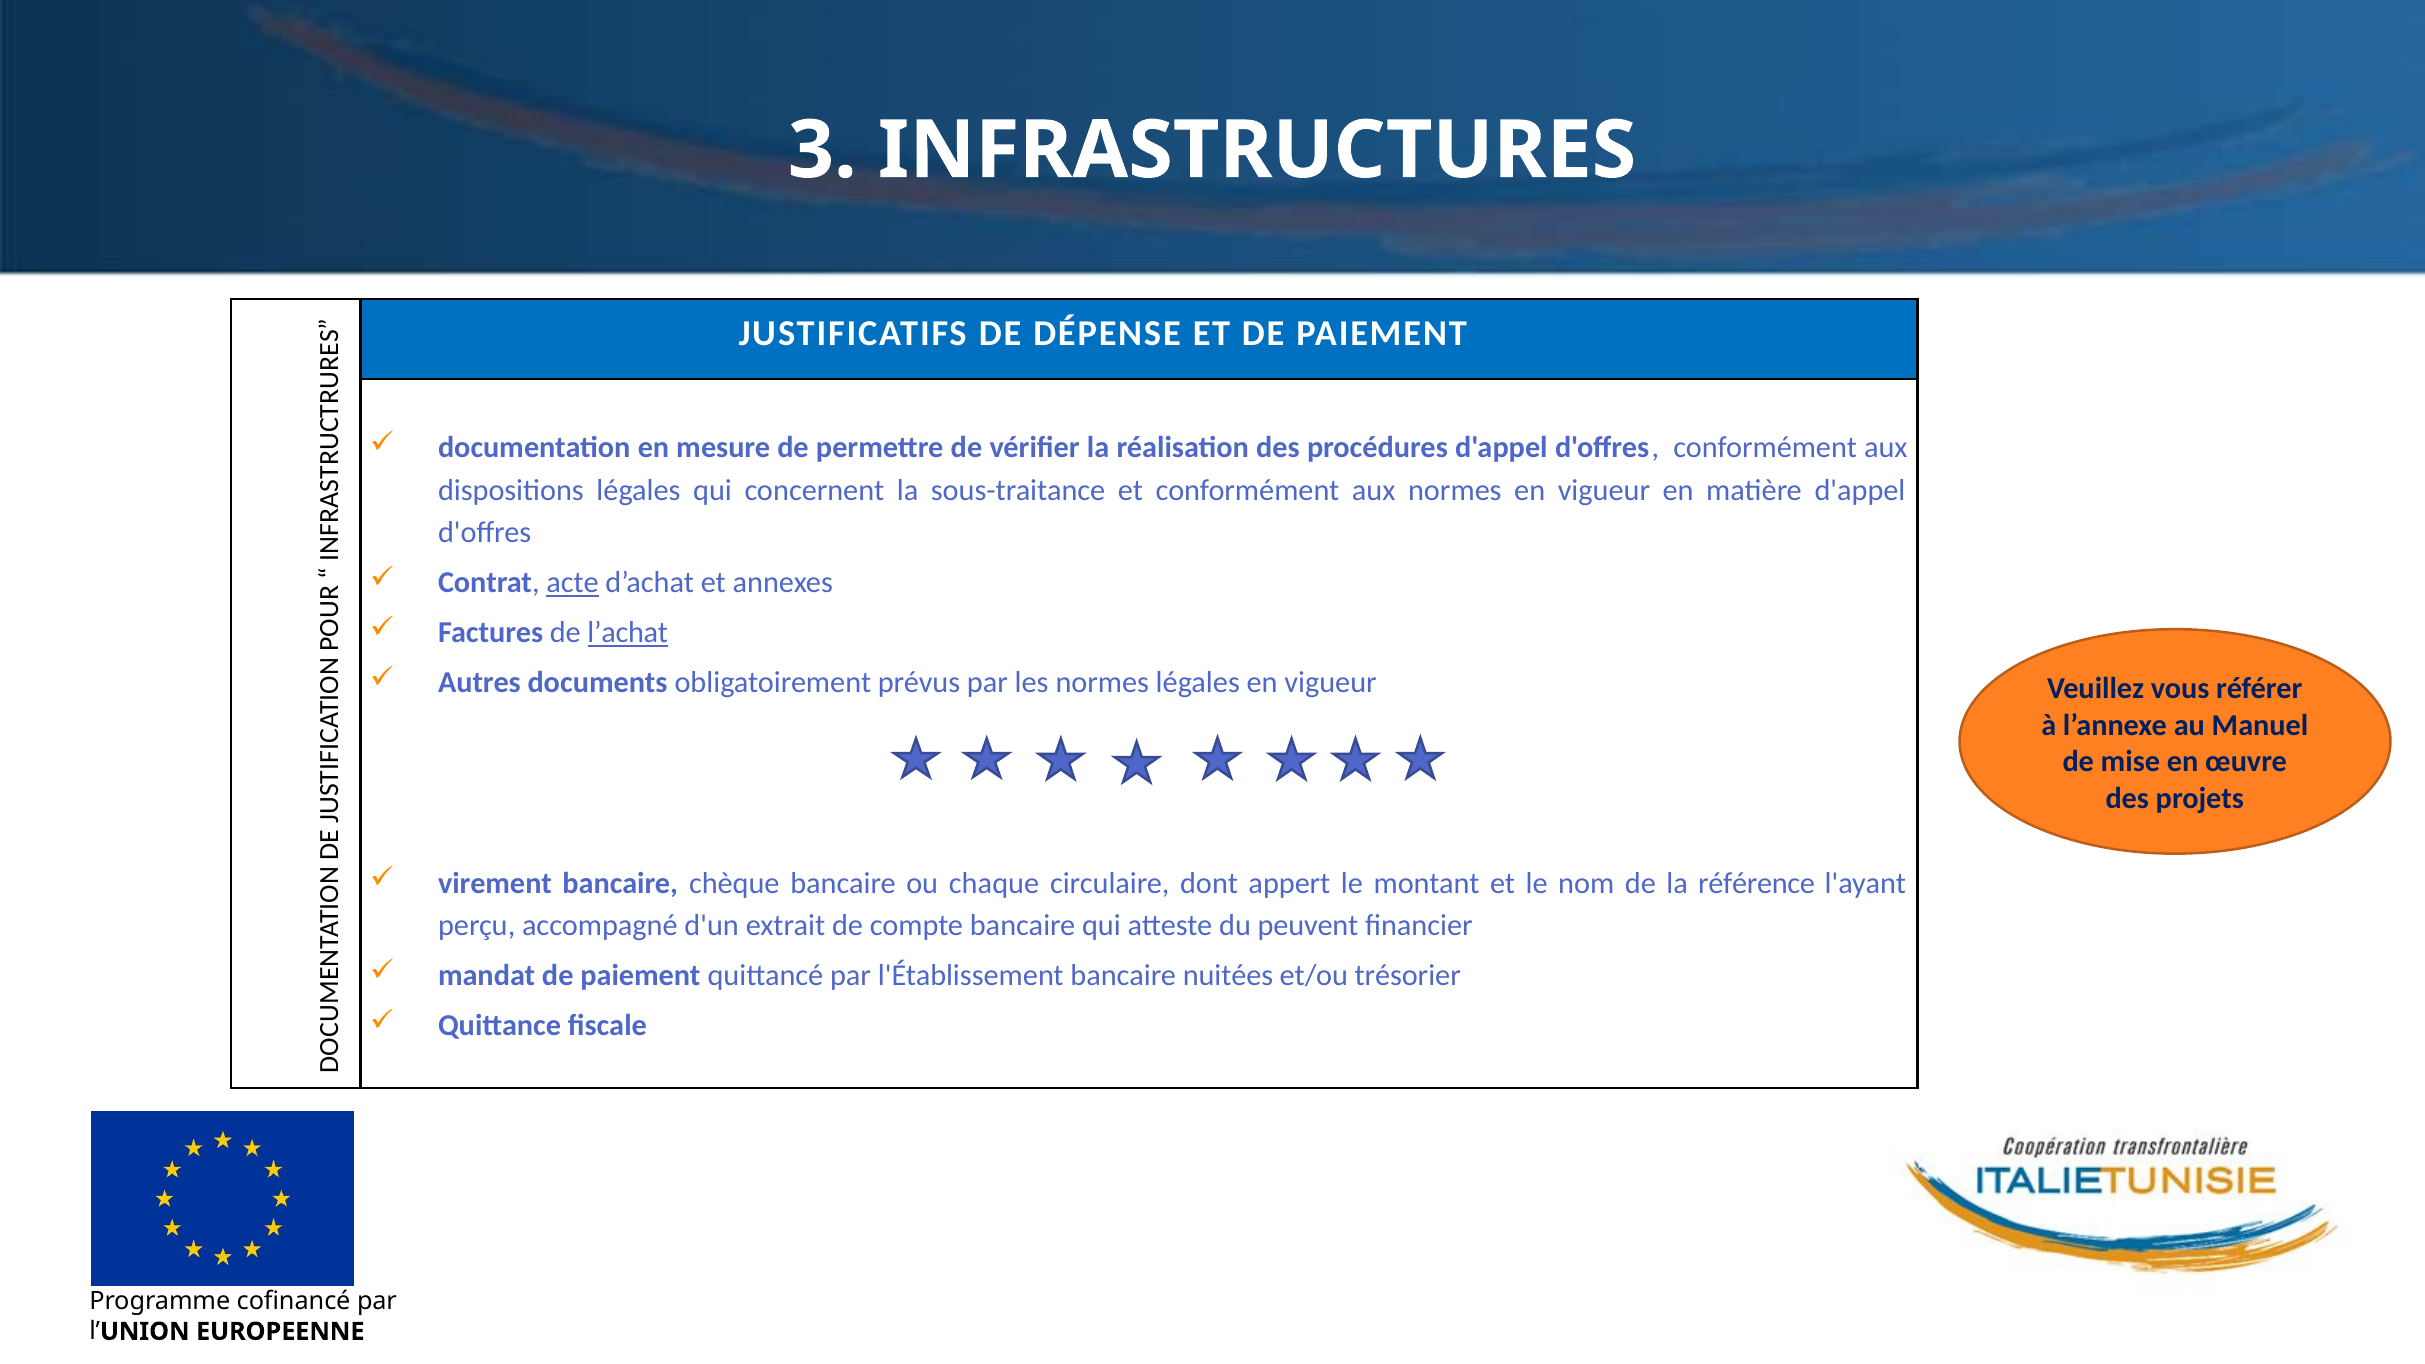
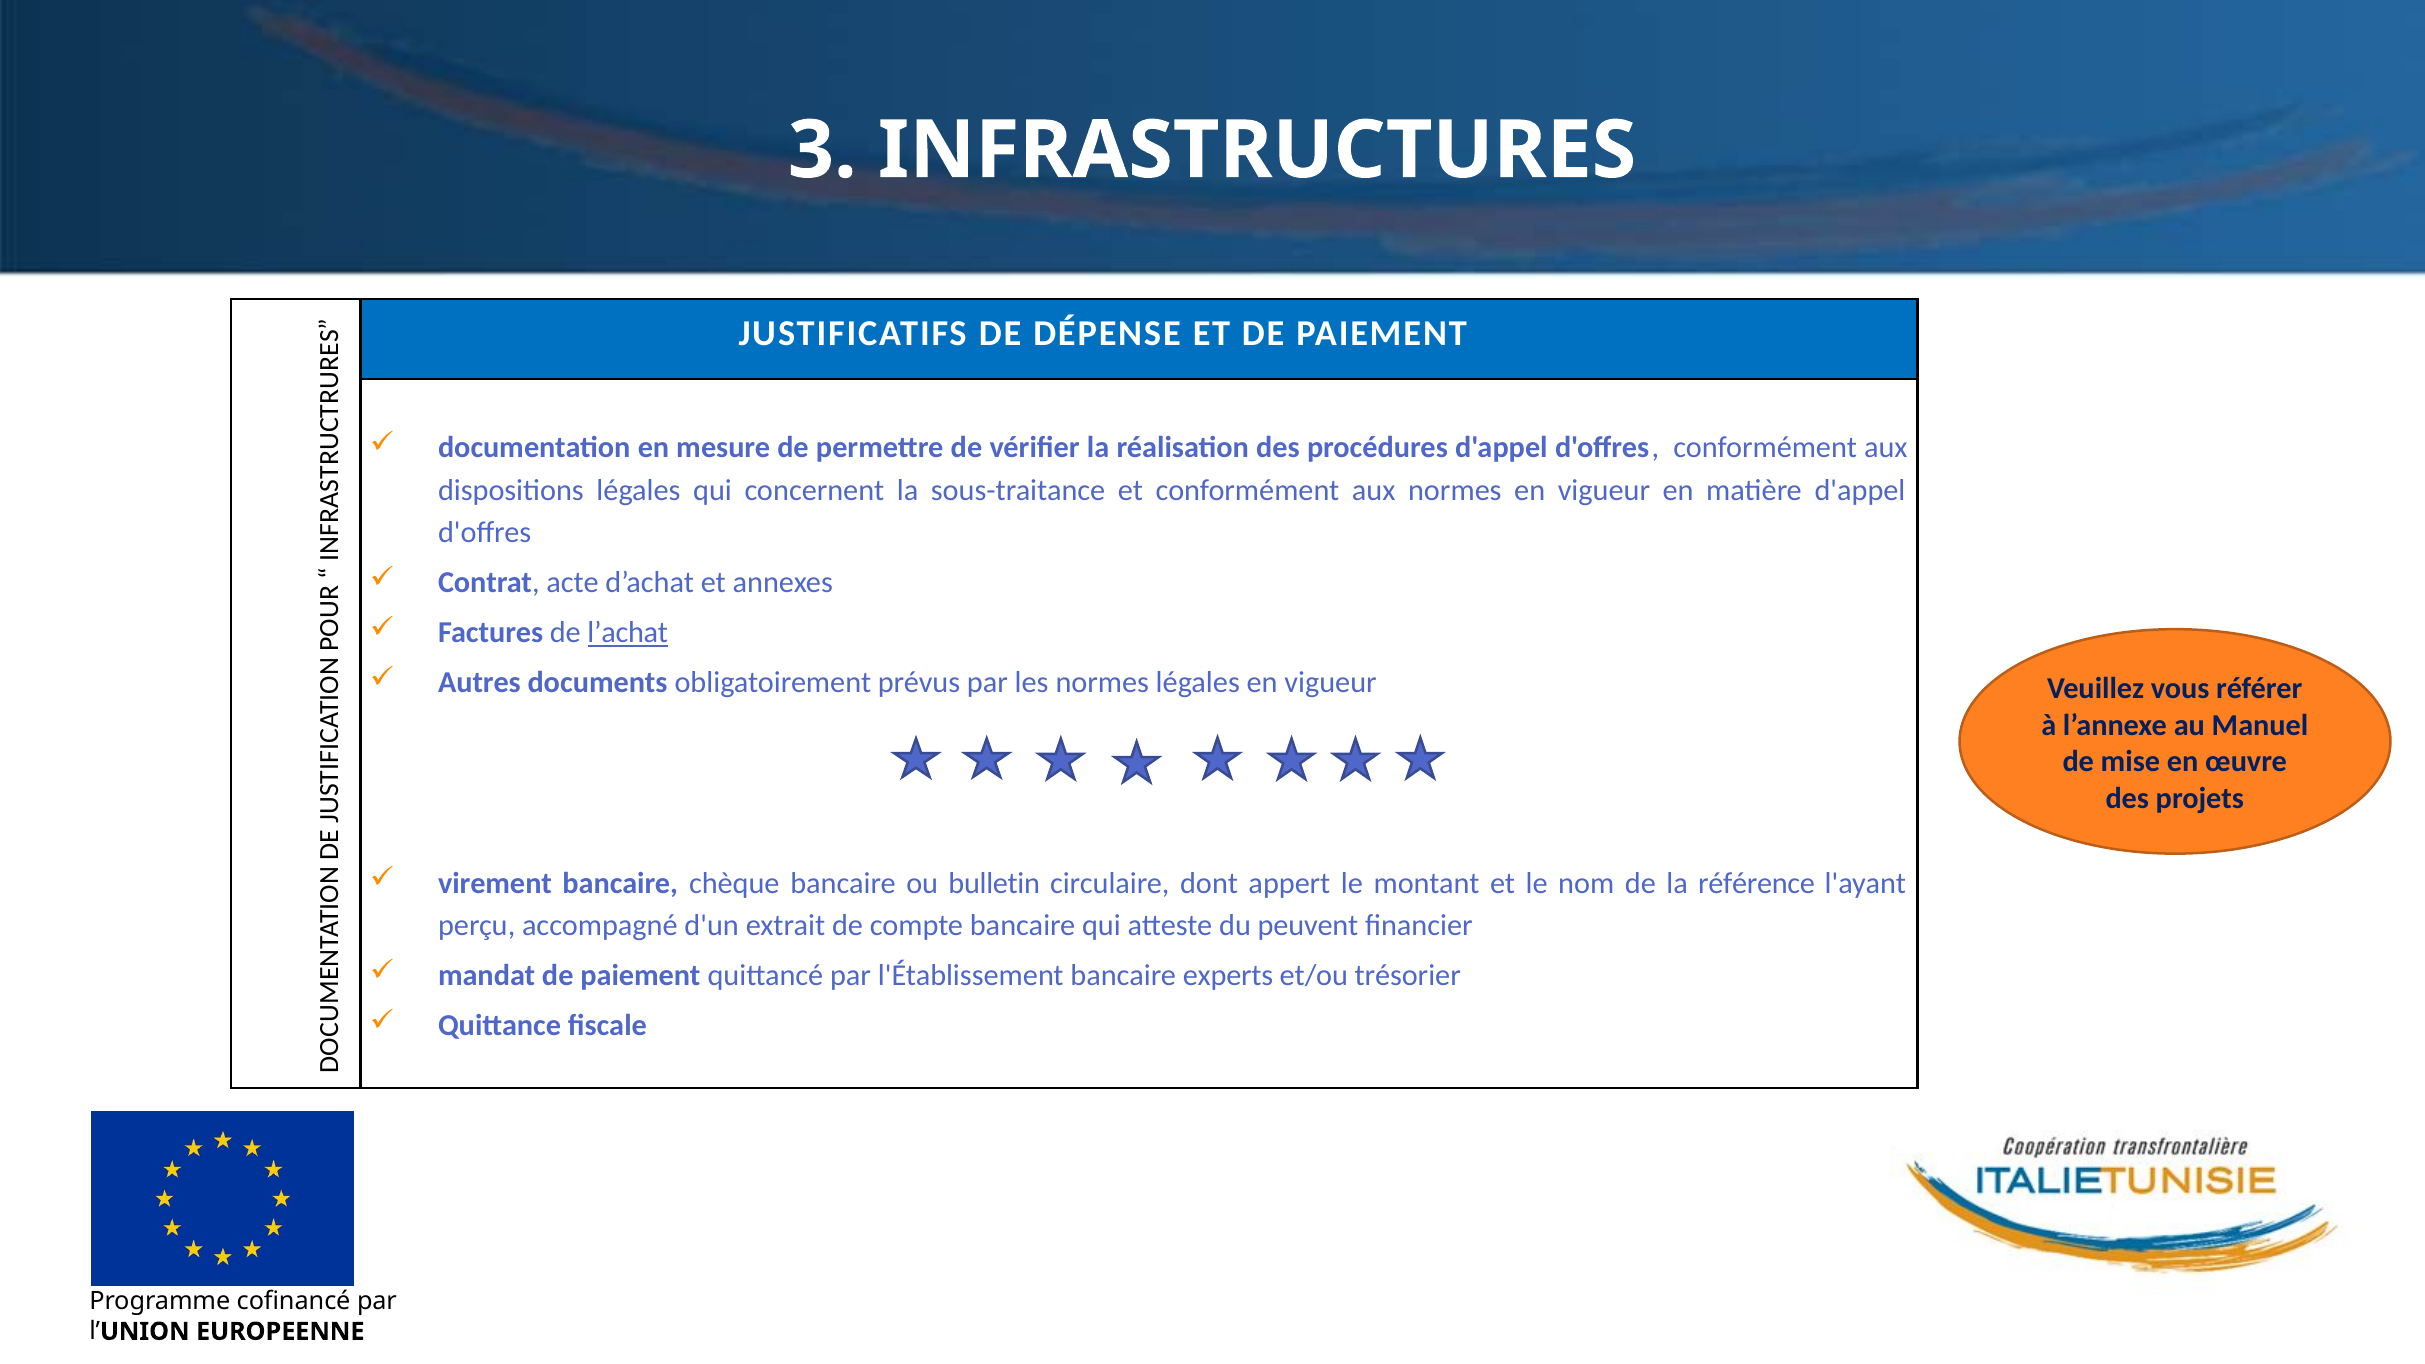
acte underline: present -> none (572, 583)
chaque: chaque -> bulletin (994, 883)
nuitées: nuitées -> experts (1228, 976)
